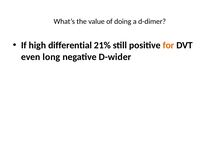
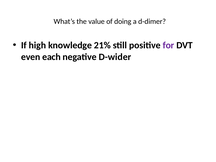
differential: differential -> knowledge (70, 45)
for colour: orange -> purple (168, 45)
long: long -> each (52, 57)
